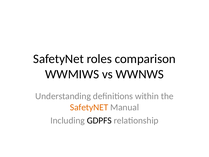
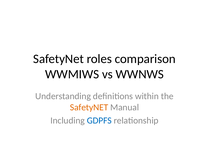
GDPFS colour: black -> blue (99, 120)
